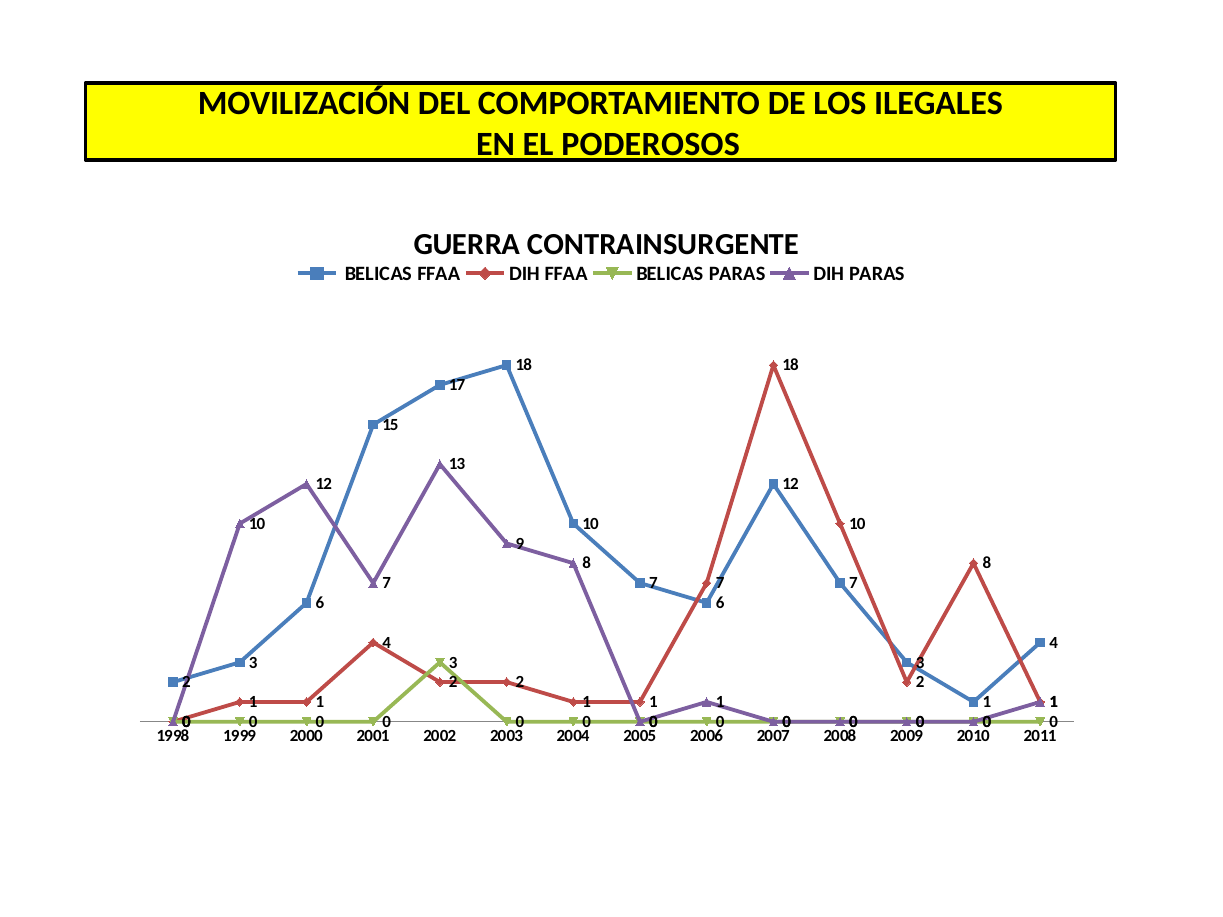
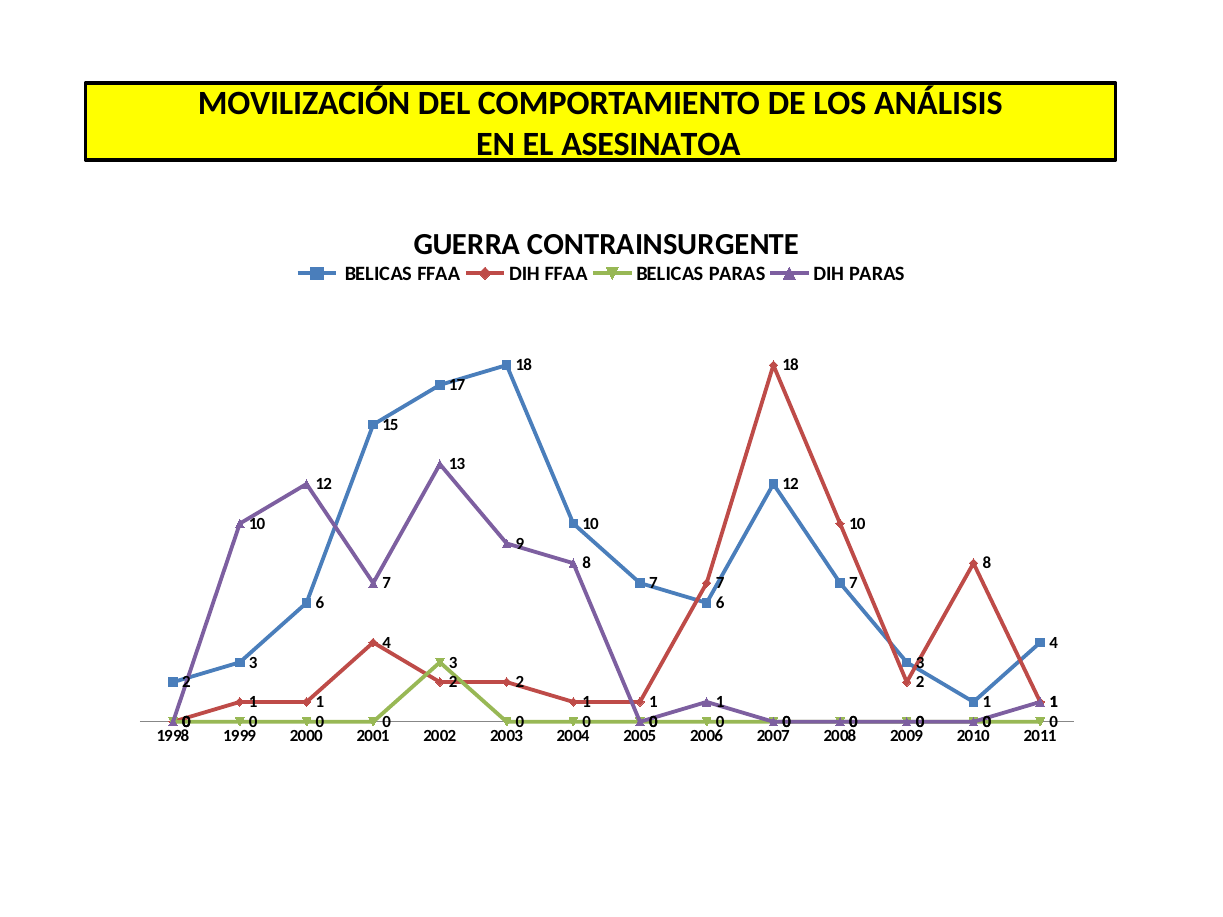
ILEGALES: ILEGALES -> ANÁLISIS (938, 103)
PODEROSOS: PODEROSOS -> ASESINATOA (651, 144)
